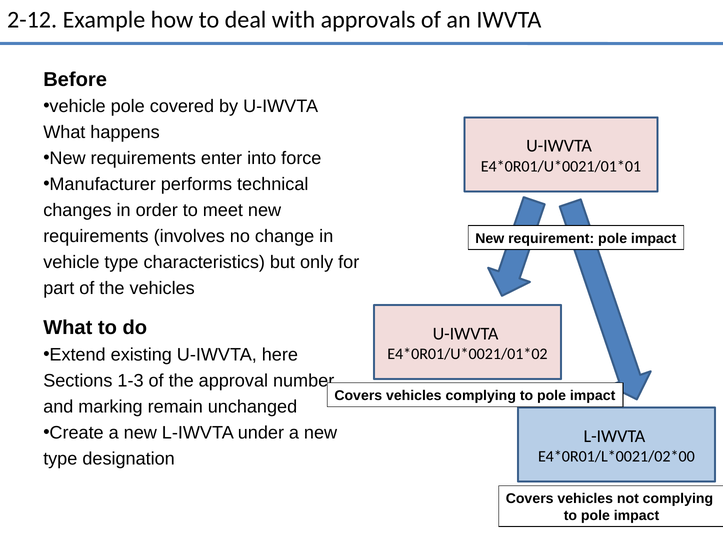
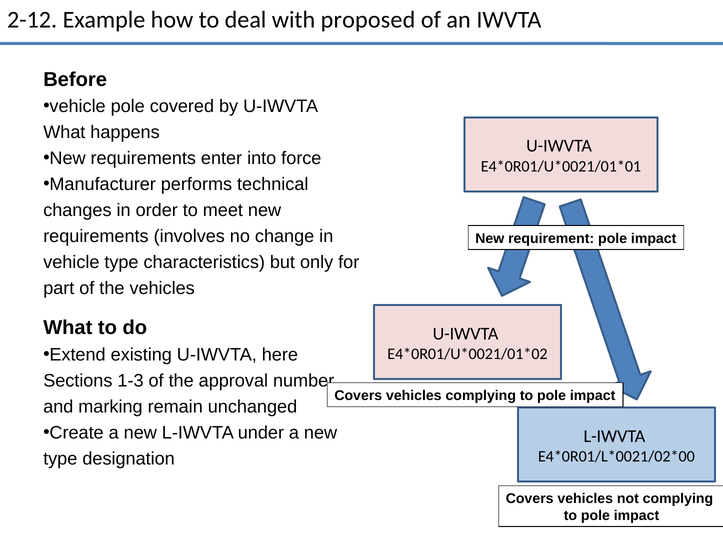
approvals: approvals -> proposed (368, 20)
